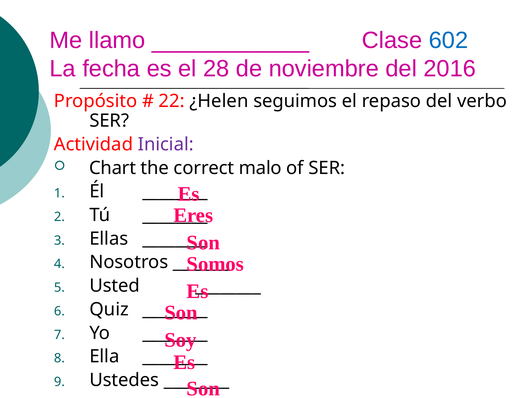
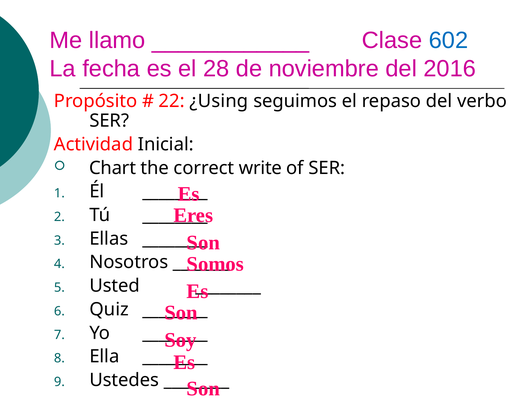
¿Helen: ¿Helen -> ¿Using (219, 101)
Inicial colour: purple -> black (166, 144)
malo: malo -> write (260, 168)
